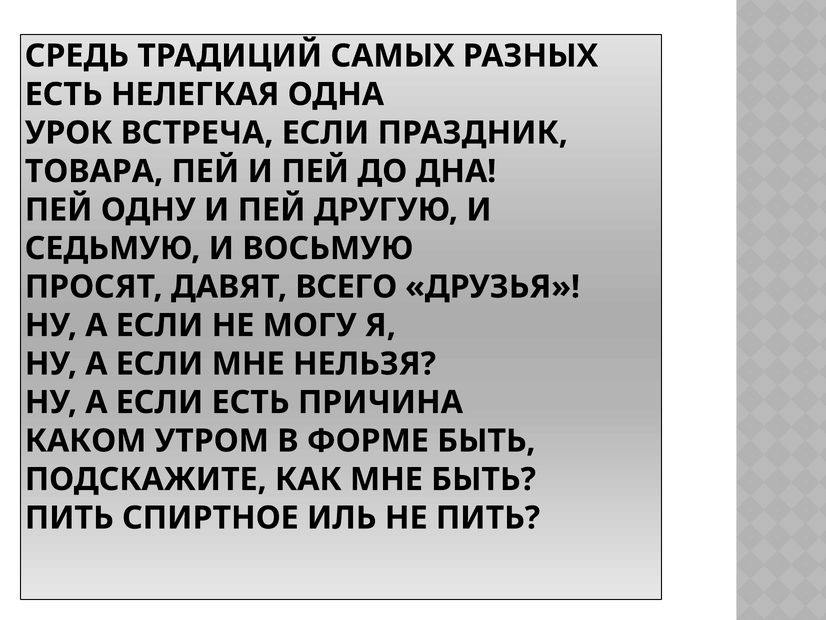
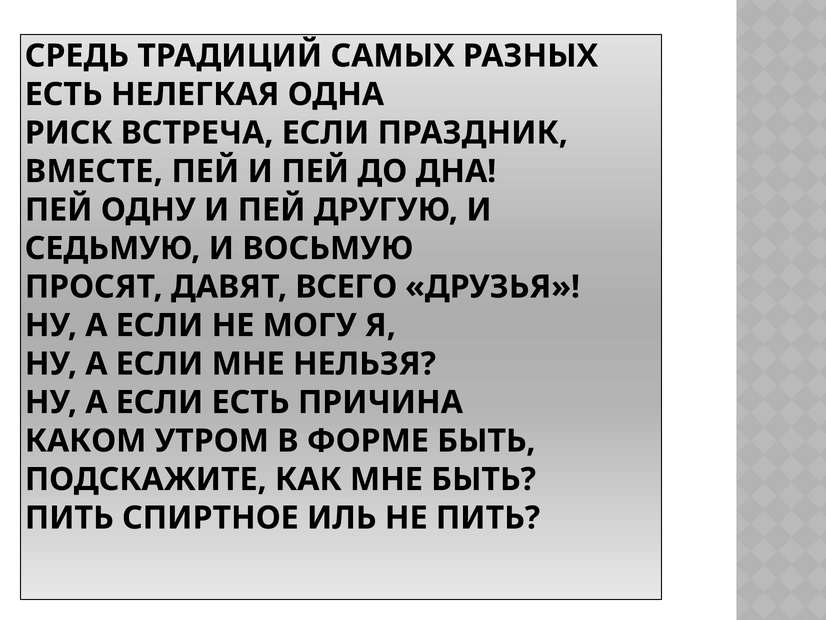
УРОК: УРОК -> РИСК (69, 133)
ТОВАРА: ТОВАРА -> ВМЕСТЕ (94, 171)
